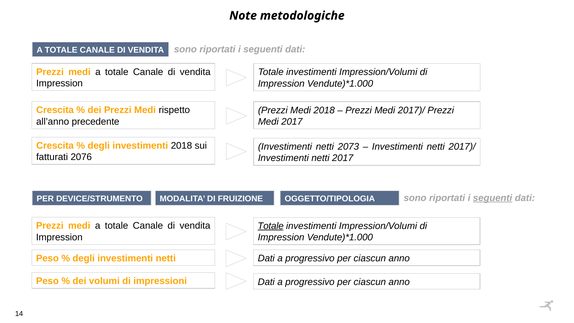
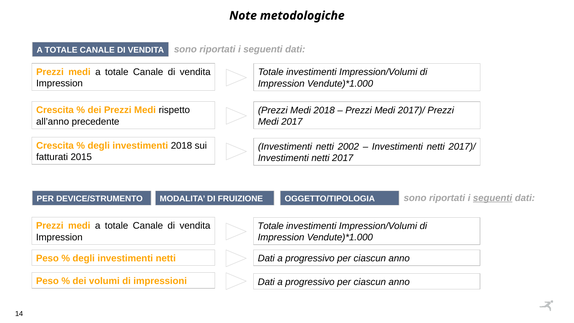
2073: 2073 -> 2002 (348, 147)
2076: 2076 -> 2015 (81, 157)
Totale underline: present -> none (271, 226)
